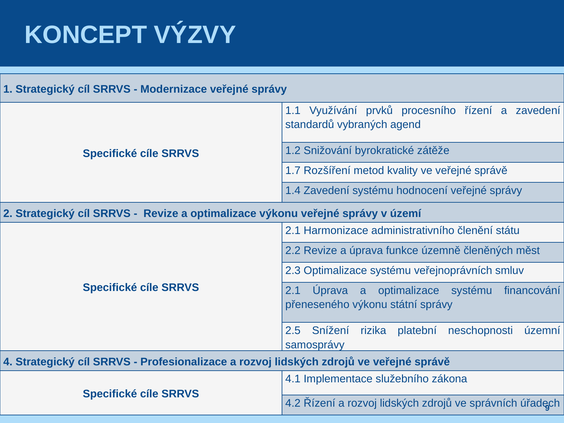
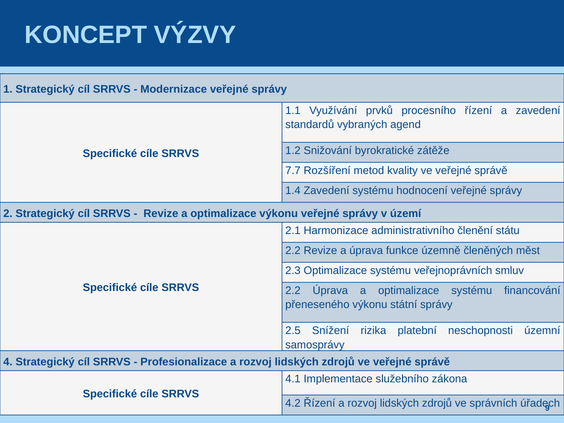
1.7: 1.7 -> 7.7 (293, 171)
2.1: 2.1 -> 2.2 (293, 290)
